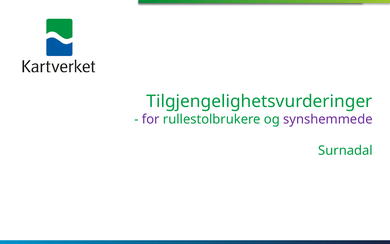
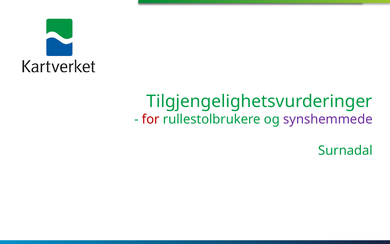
for colour: purple -> red (151, 119)
